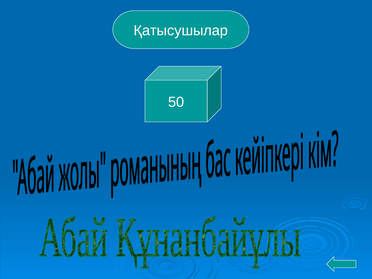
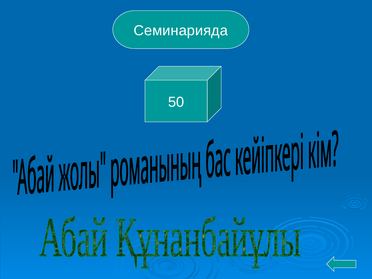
Қатысушылар: Қатысушылар -> Семинарияда (181, 31)
